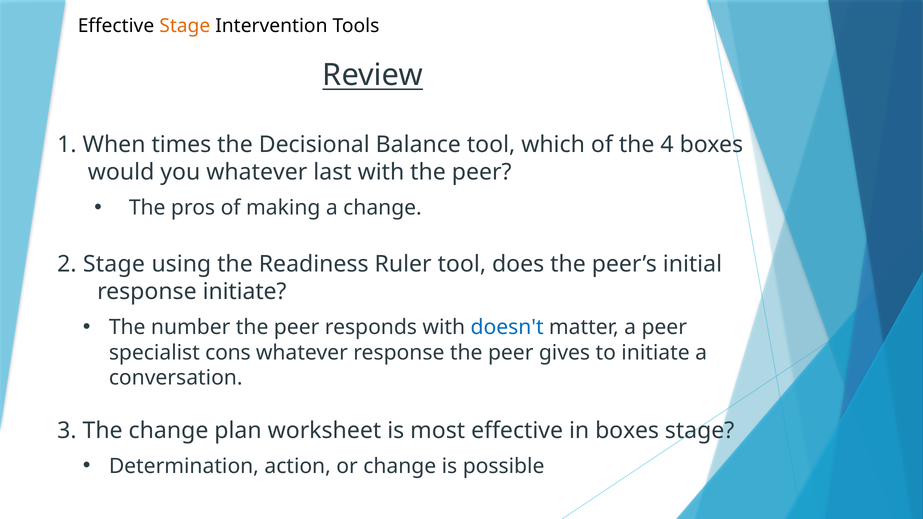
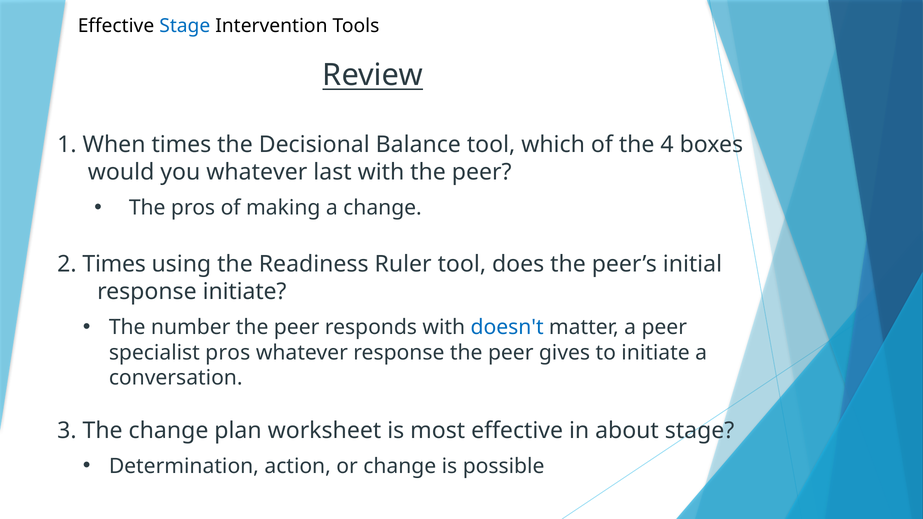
Stage colour: orange -> blue (185, 26)
2 Stage: Stage -> Times (114, 264)
specialist cons: cons -> pros (228, 353)
in boxes: boxes -> about (627, 431)
